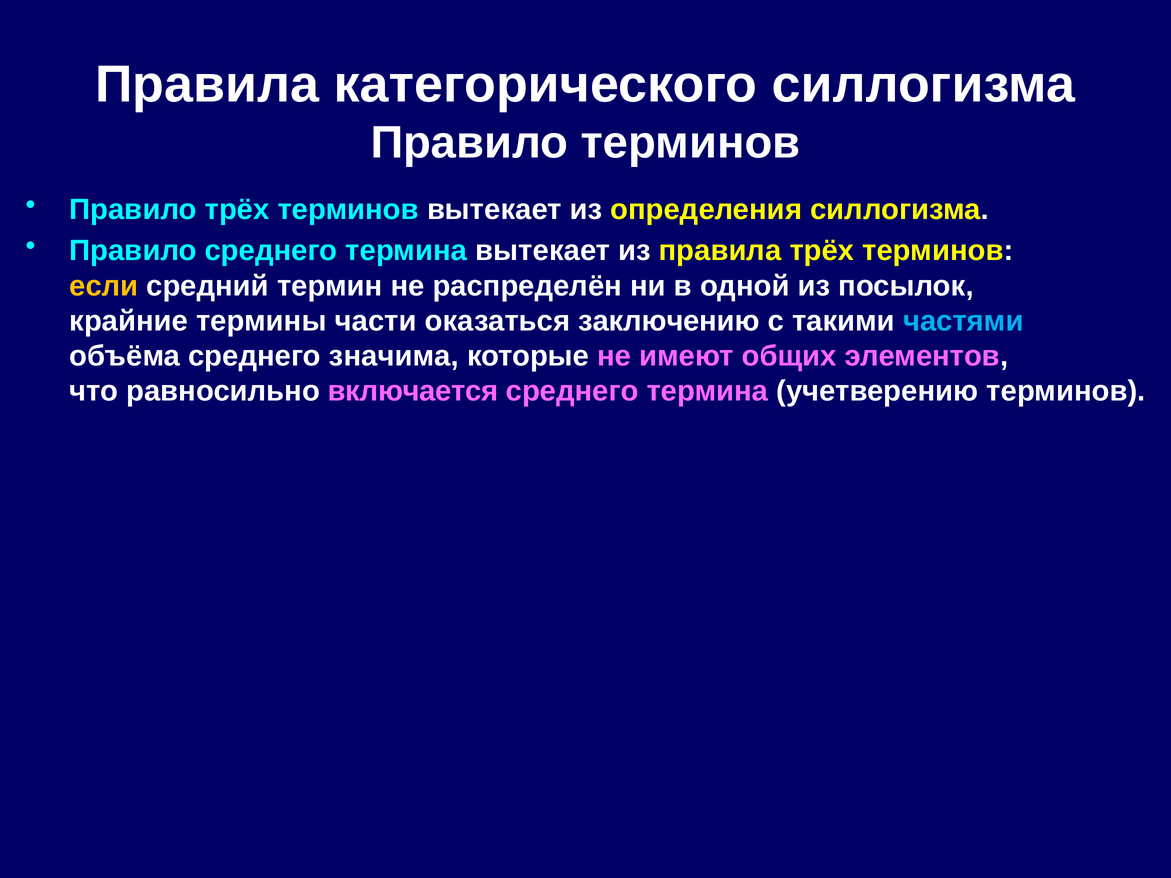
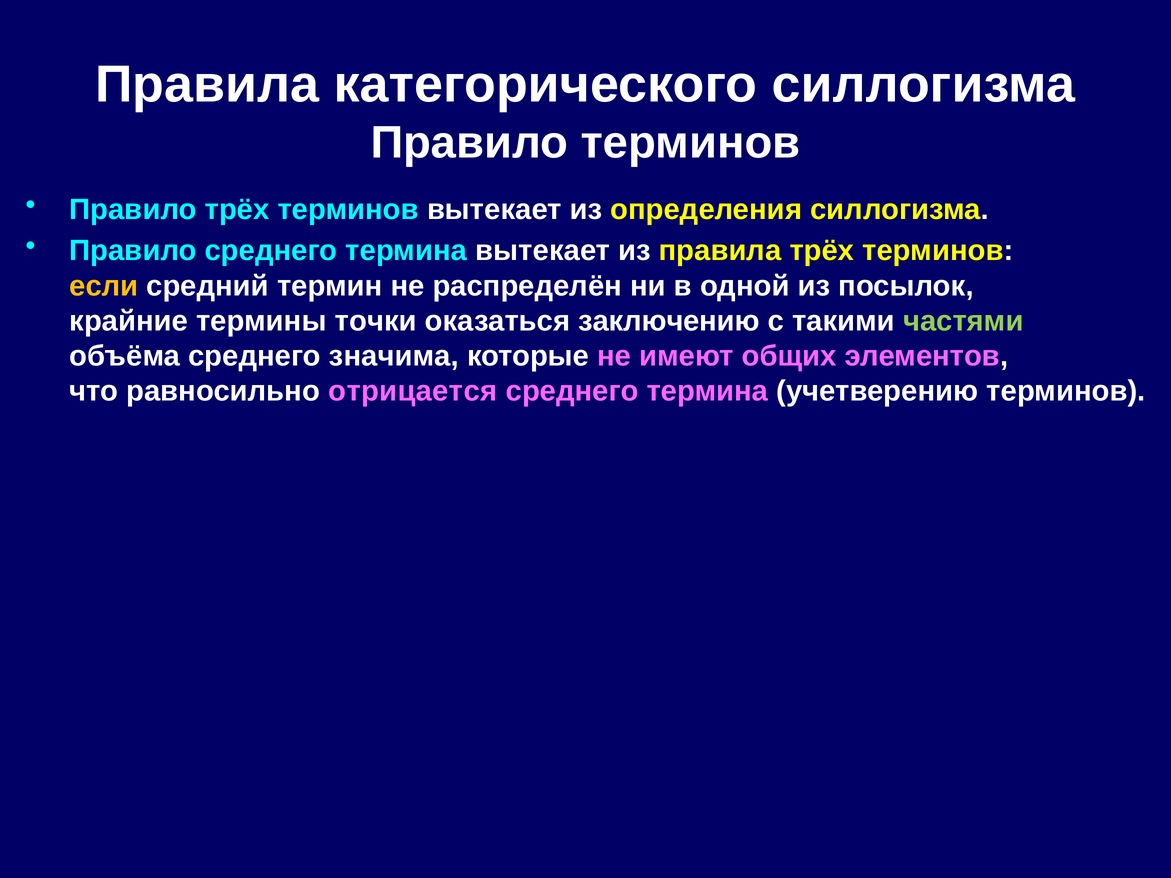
части: части -> точки (376, 321)
частями colour: light blue -> light green (963, 321)
включается: включается -> отрицается (413, 391)
